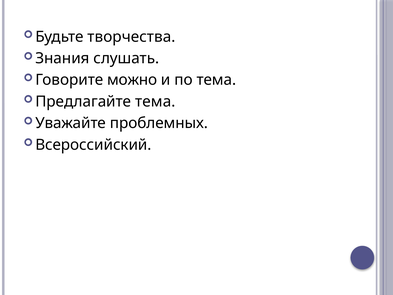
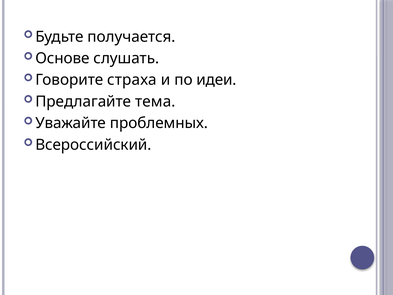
творчества: творчества -> получается (132, 37)
Знания: Знания -> Основе (62, 58)
можно: можно -> страха (132, 80)
по тема: тема -> идеи (216, 80)
